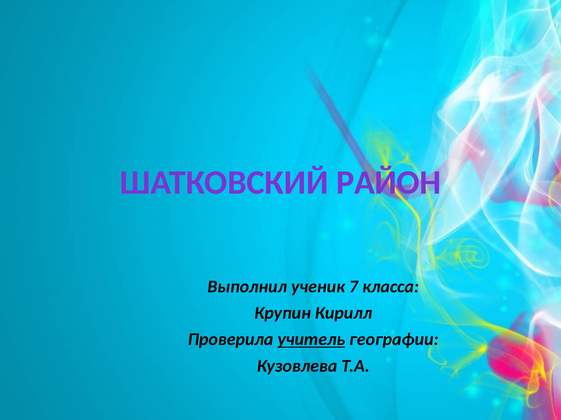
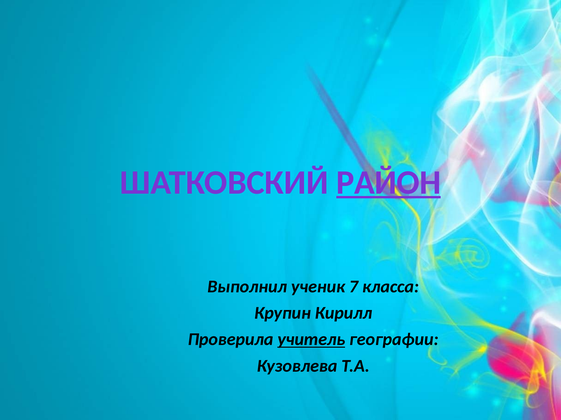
РАЙОН underline: none -> present (389, 183)
